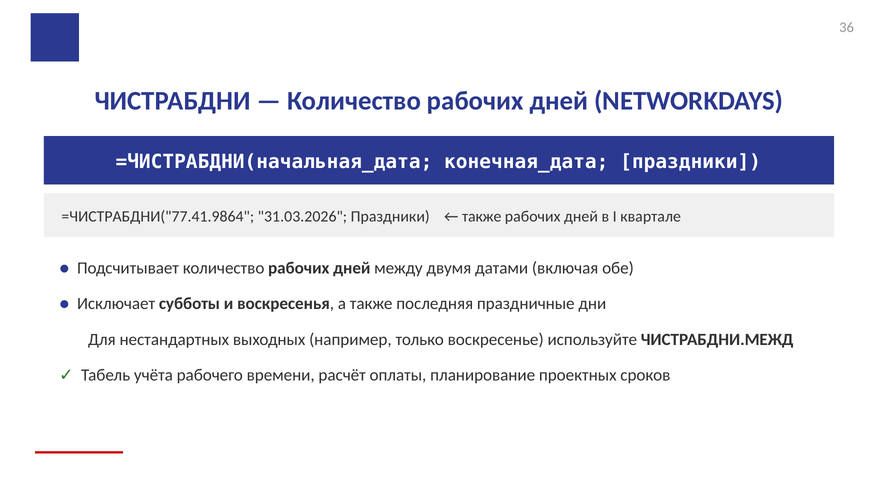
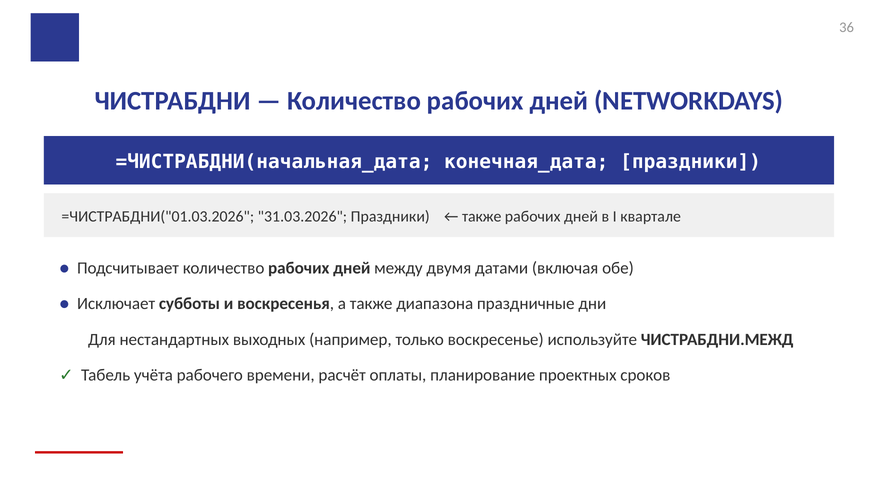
=ЧИСТРАБДНИ("77.41.9864: =ЧИСТРАБДНИ("77.41.9864 -> =ЧИСТРАБДНИ("01.03.2026 (158, 216)
последняя: последняя -> диапазона (435, 304)
